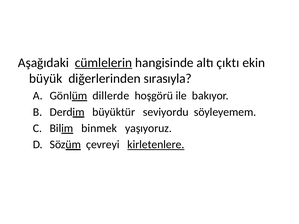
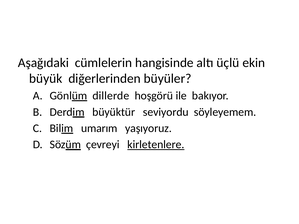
cümlelerin underline: present -> none (104, 63)
çıktı: çıktı -> üçlü (228, 63)
sırasıyla: sırasıyla -> büyüler (168, 79)
binmek: binmek -> umarım (99, 128)
